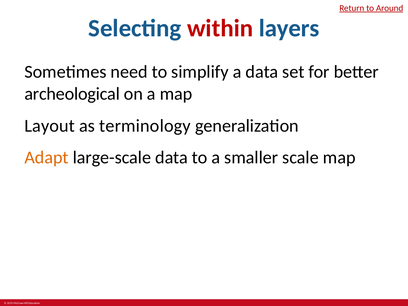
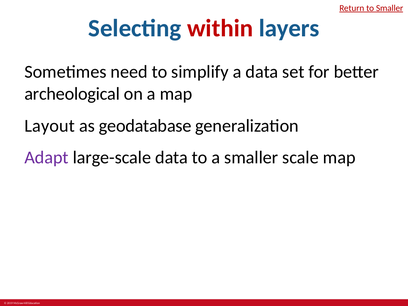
to Around: Around -> Smaller (390, 8)
terminology: terminology -> geodatabase (145, 126)
Adapt colour: orange -> purple (47, 158)
